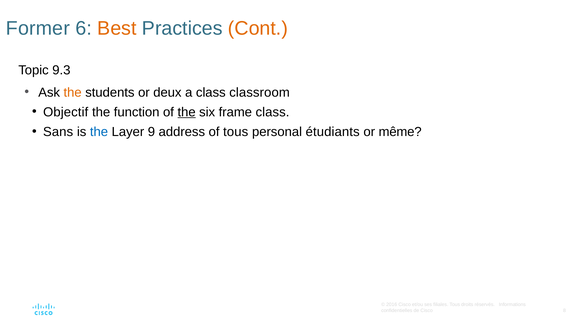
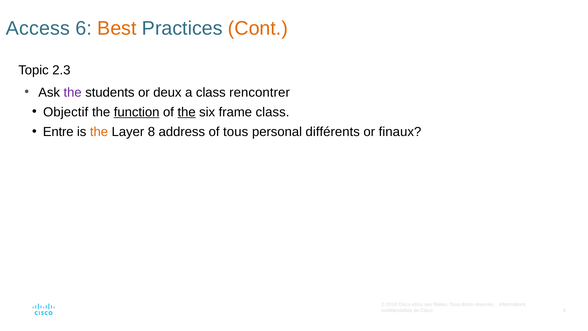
Former: Former -> Access (38, 28)
9.3: 9.3 -> 2.3 (61, 70)
the colour: orange -> purple (73, 92)
classroom: classroom -> rencontrer (260, 92)
function underline: none -> present (137, 112)
Sans: Sans -> Entre (58, 132)
the colour: blue -> orange (99, 132)
Layer 9: 9 -> 8 (151, 132)
étudiants: étudiants -> différents (333, 132)
même: même -> finaux (400, 132)
